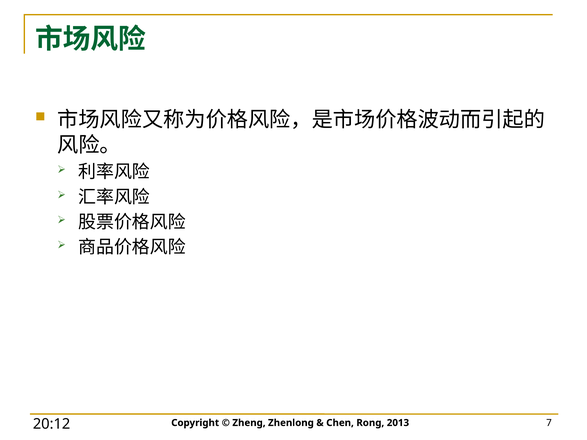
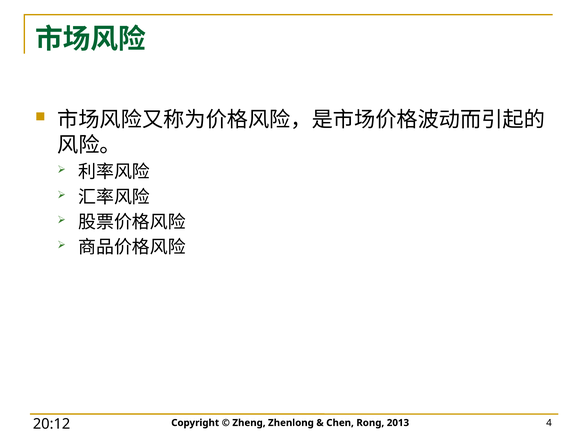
7: 7 -> 4 (549, 423)
